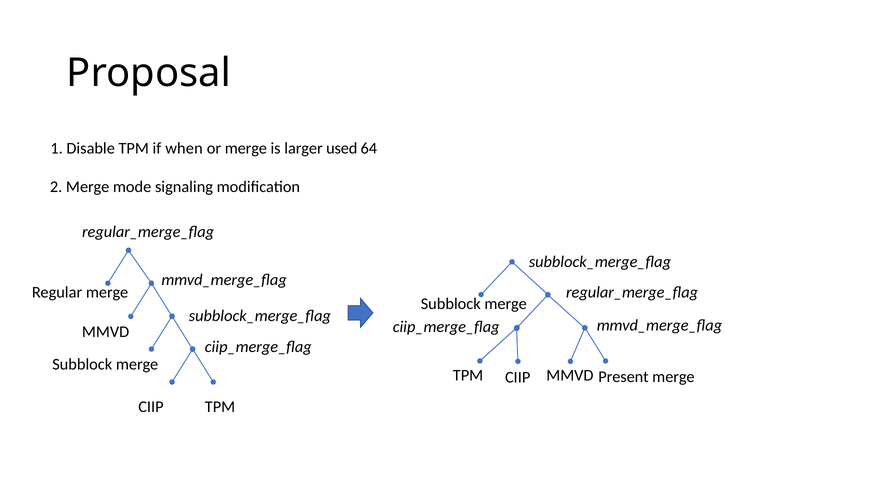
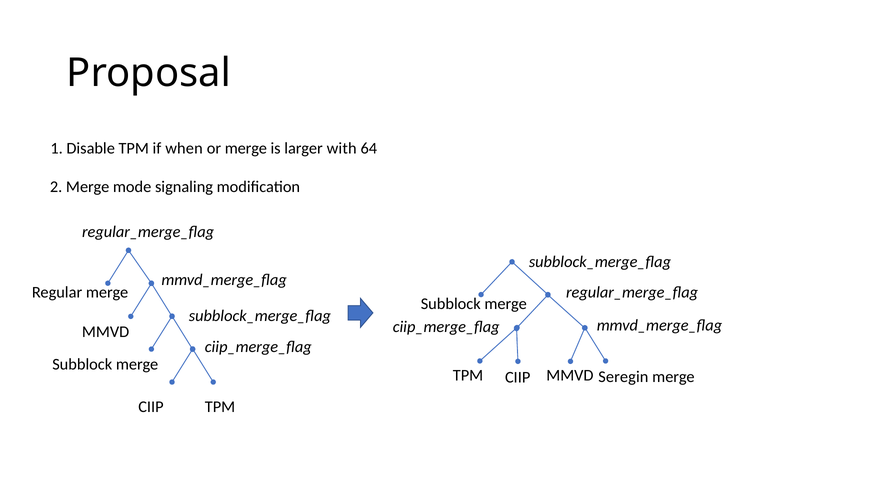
used: used -> with (342, 148)
Present: Present -> Seregin (623, 377)
